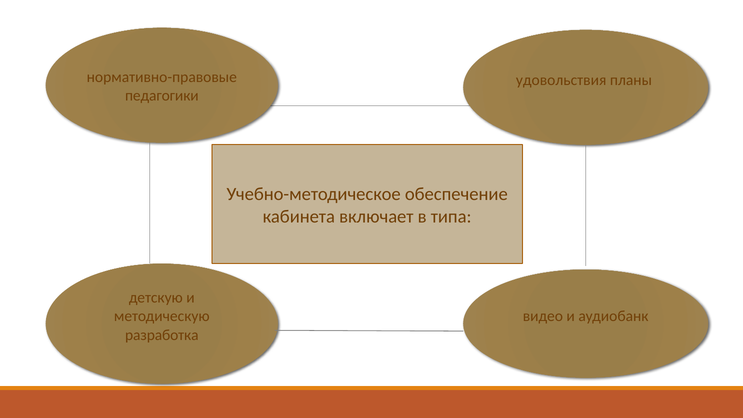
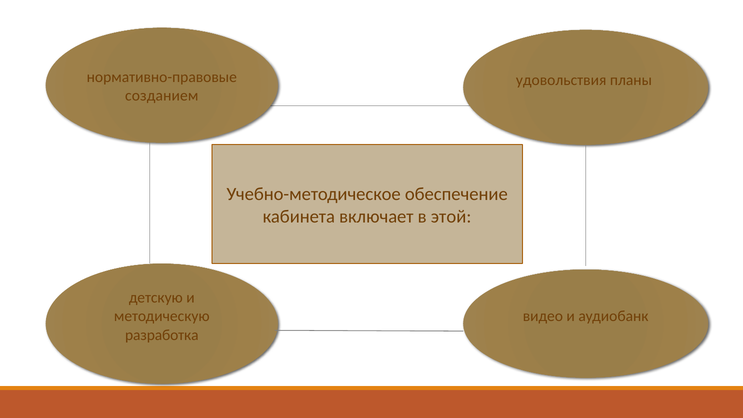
педагогики: педагогики -> созданием (162, 96)
типа: типа -> этой (451, 217)
